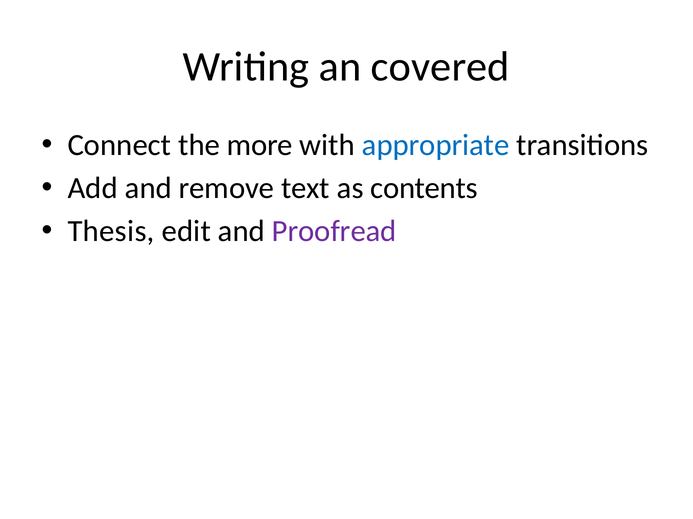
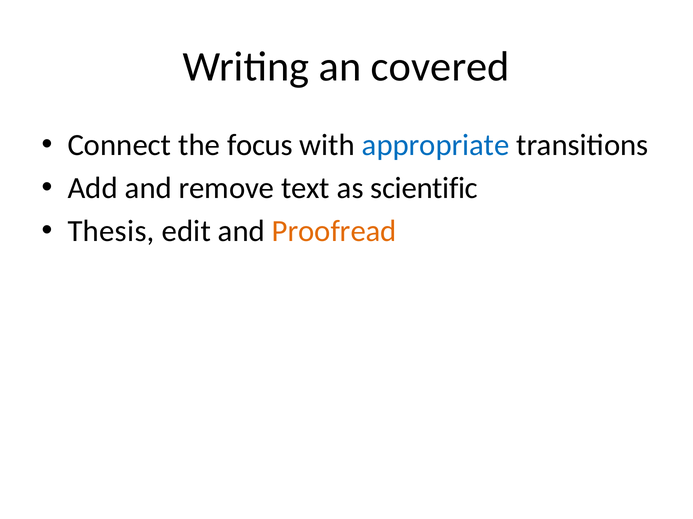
more: more -> focus (260, 145)
contents: contents -> scientific (424, 189)
Proofread colour: purple -> orange (334, 232)
